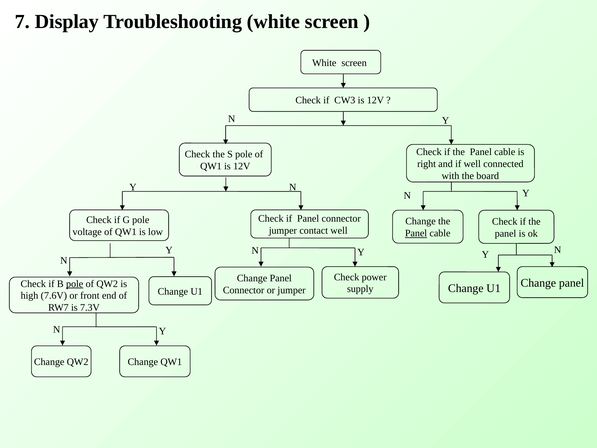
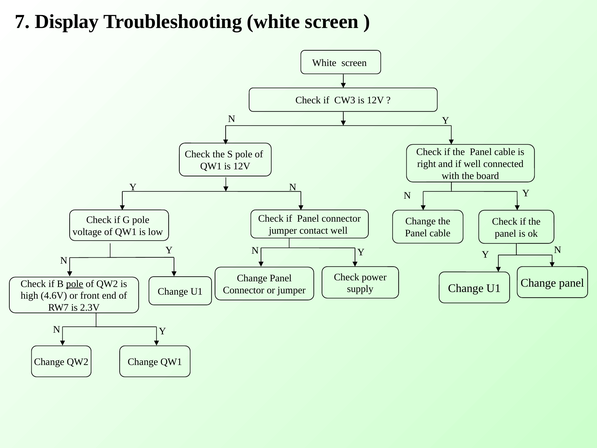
Panel underline: present -> none (416, 233)
7.6V: 7.6V -> 4.6V (54, 296)
7.3V: 7.3V -> 2.3V (90, 307)
